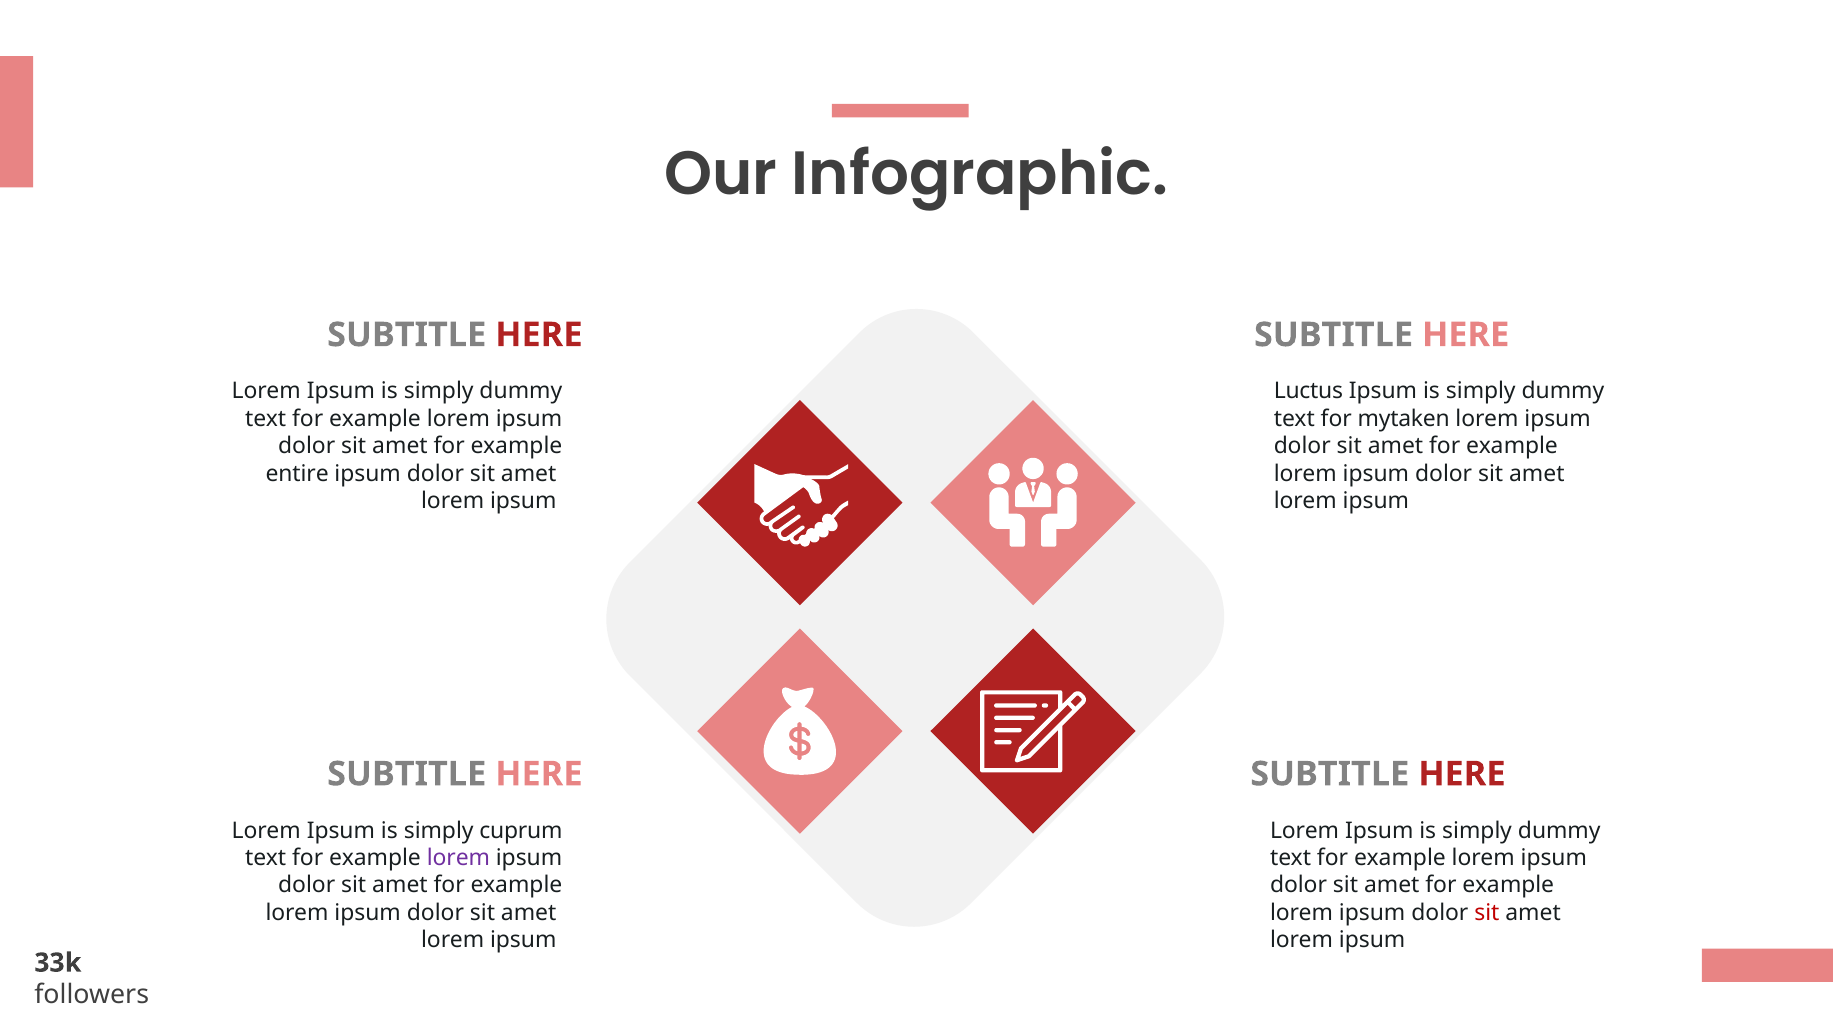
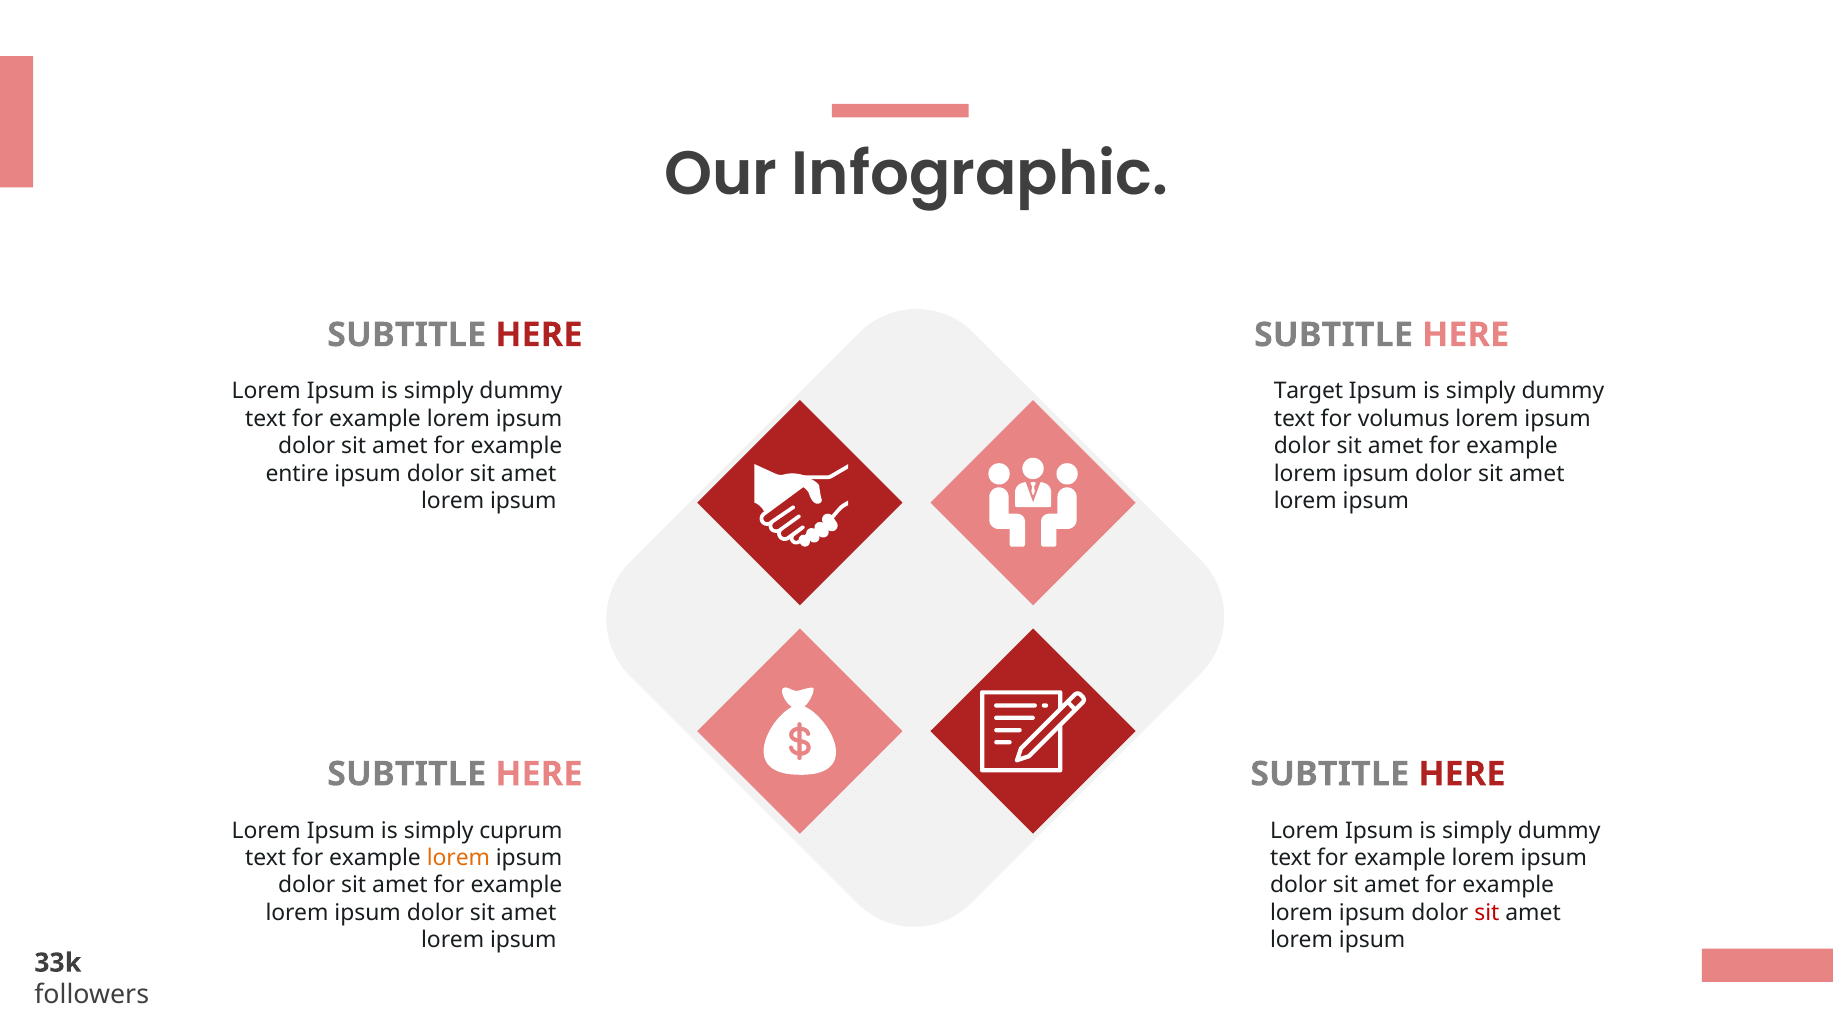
Luctus: Luctus -> Target (1308, 391)
mytaken: mytaken -> volumus (1404, 419)
lorem colour: purple -> orange (458, 858)
